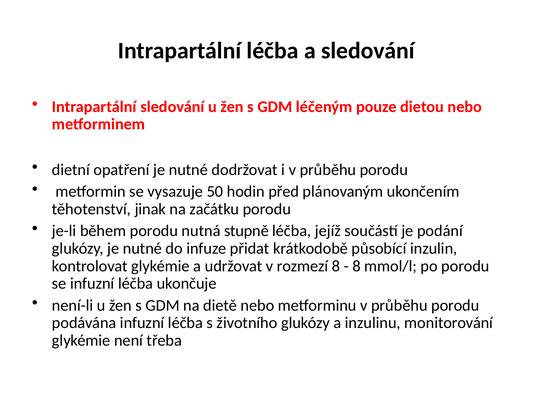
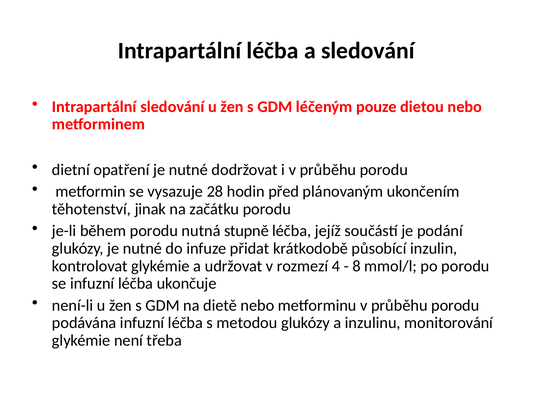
50: 50 -> 28 (215, 192)
rozmezí 8: 8 -> 4 (336, 267)
životního: životního -> metodou (247, 324)
